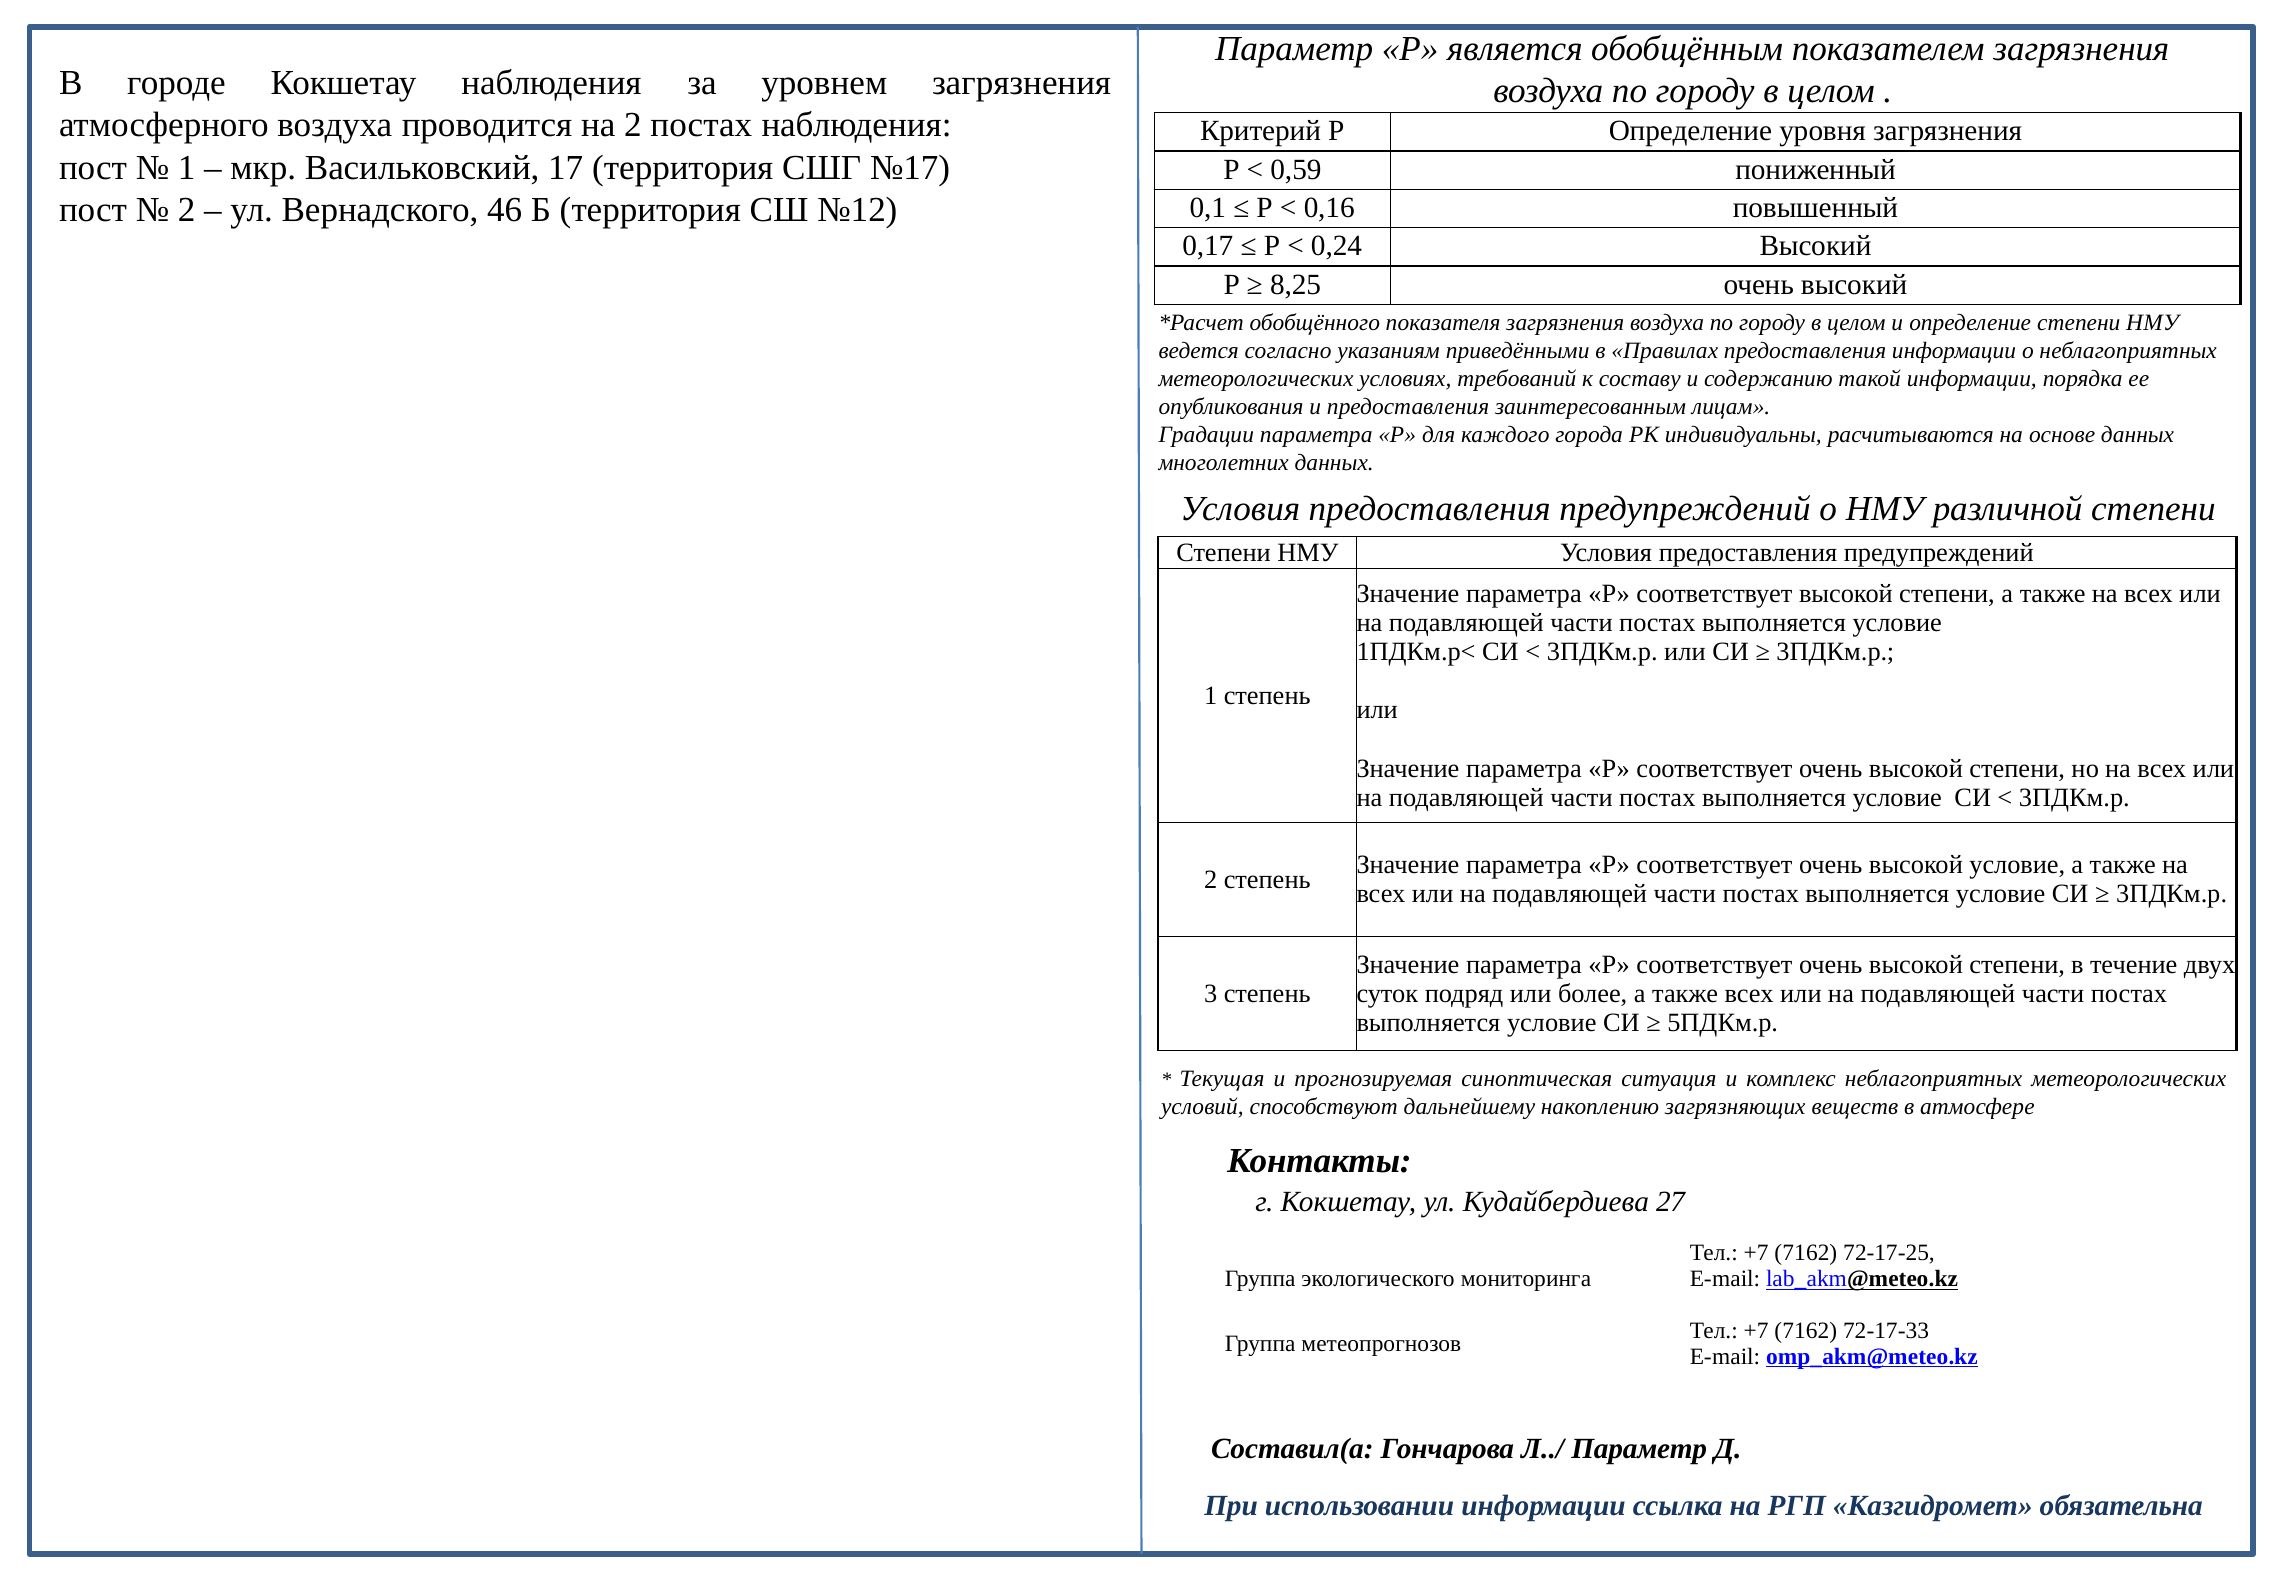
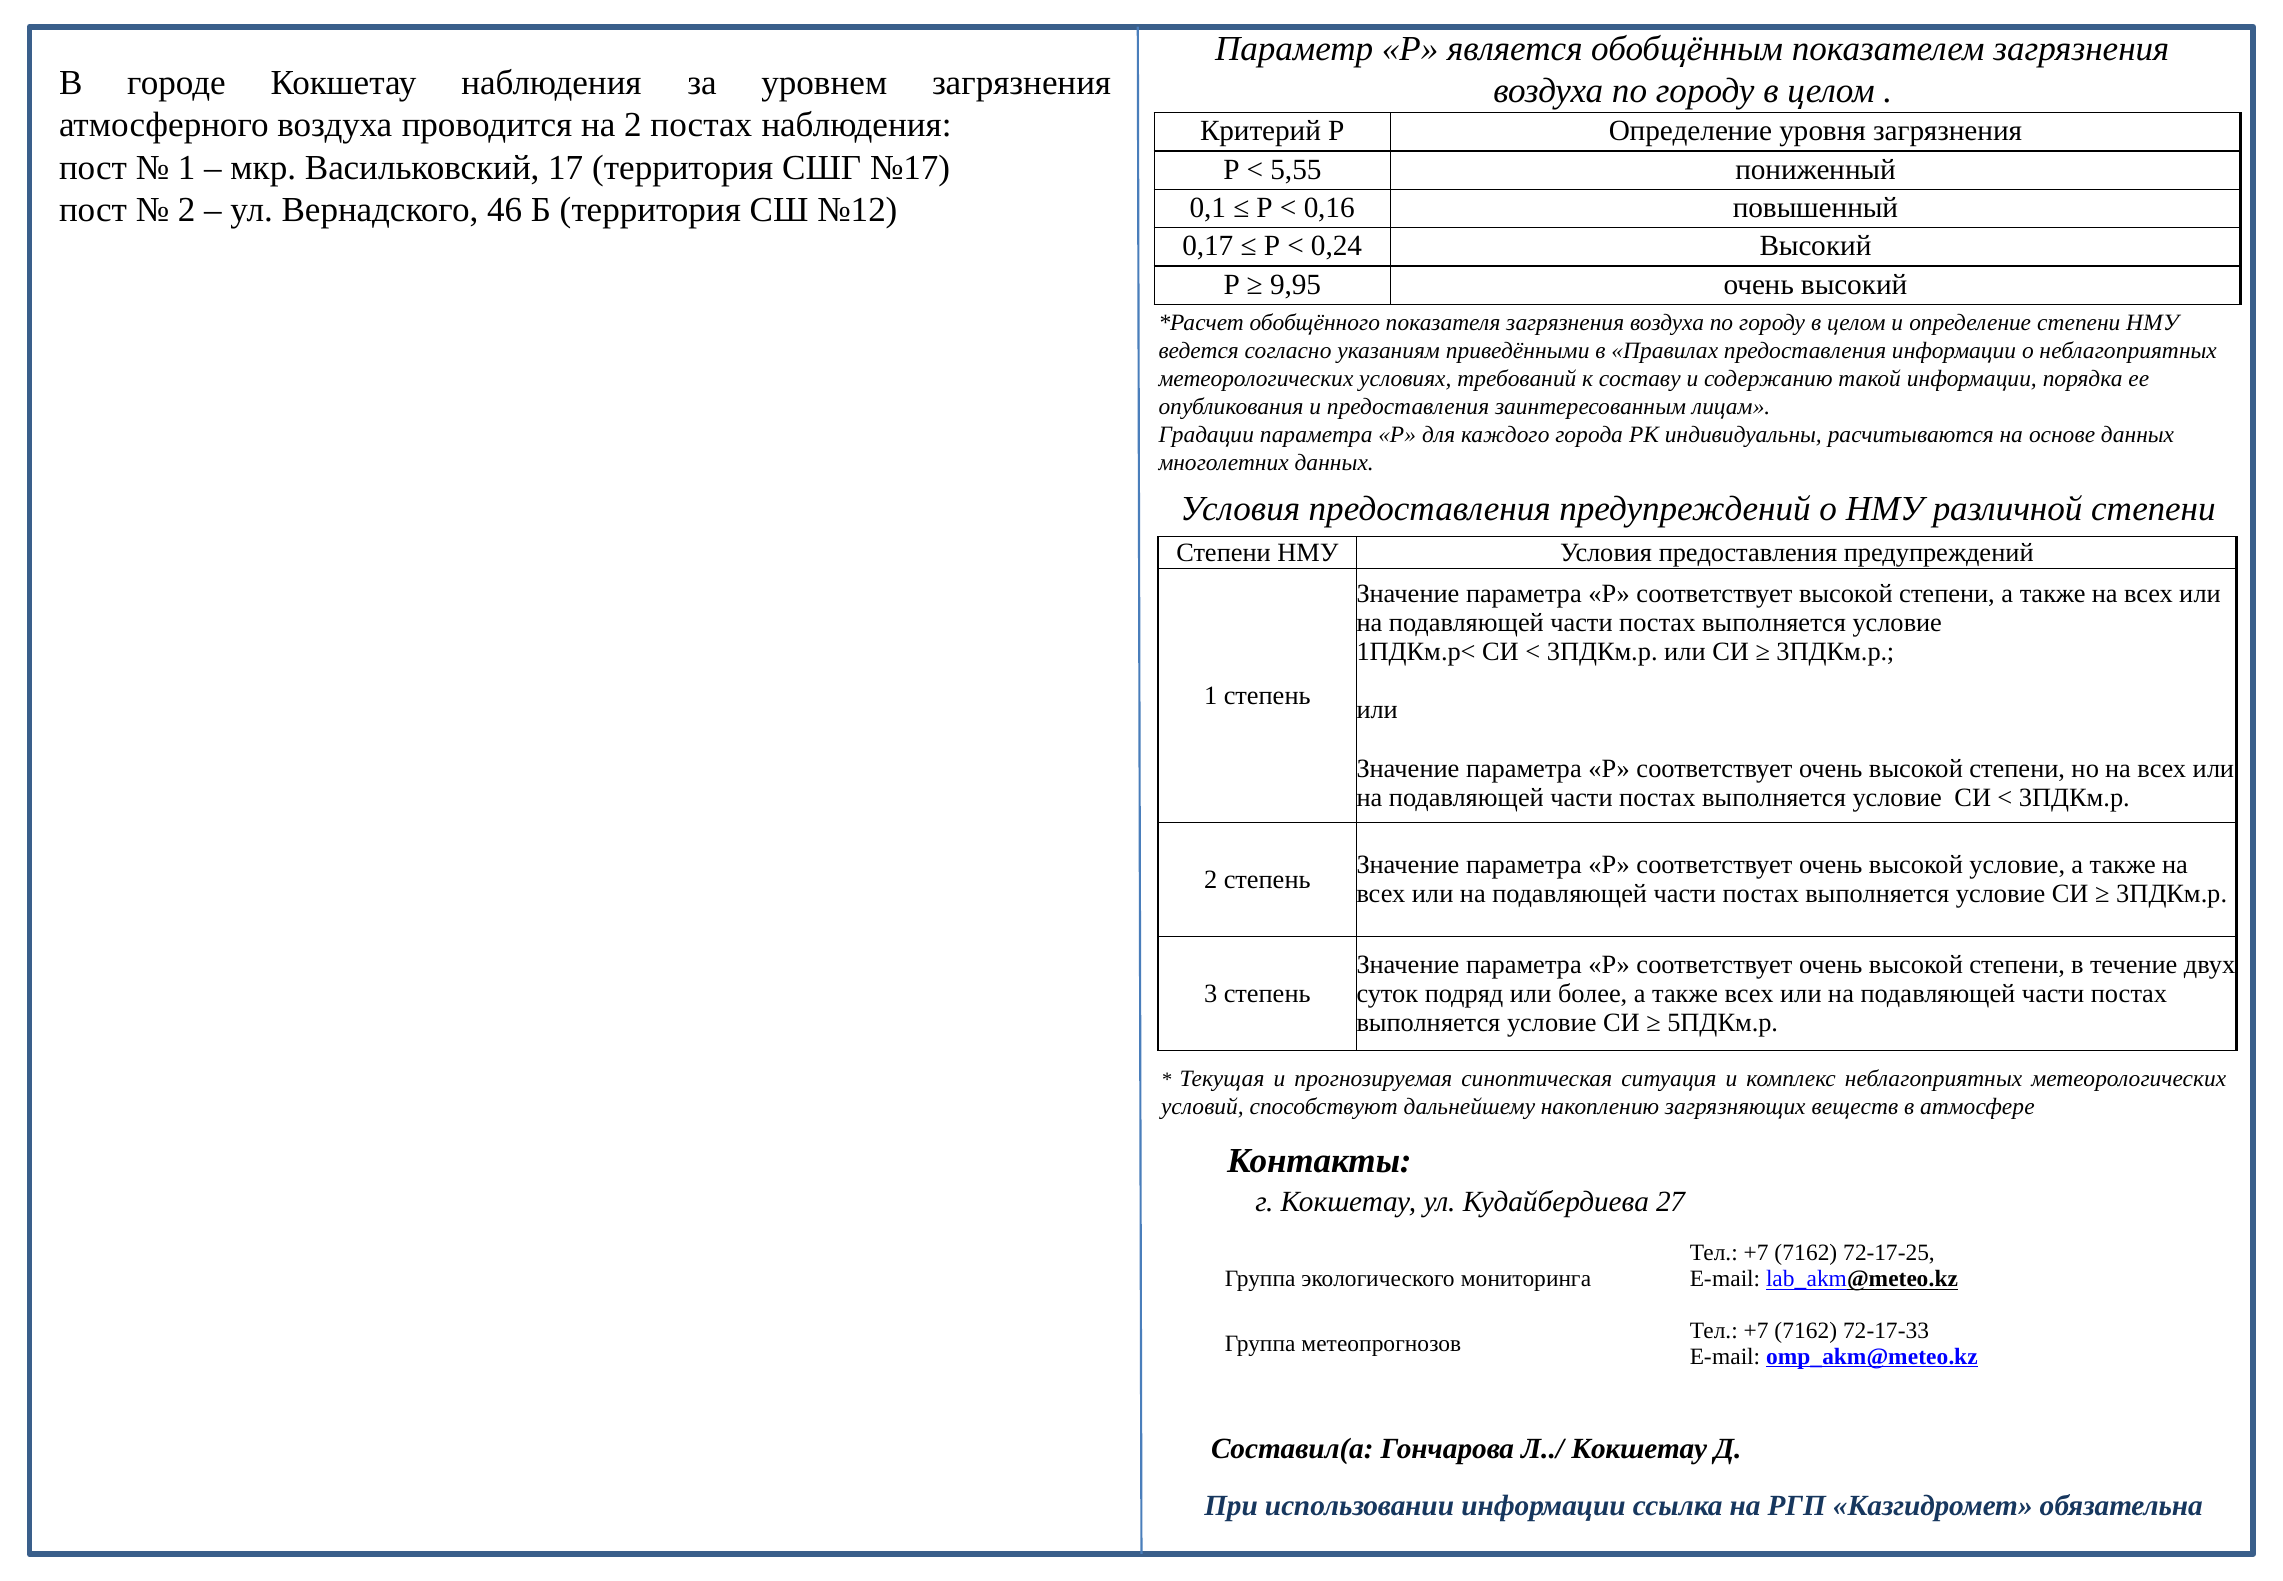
0,59: 0,59 -> 5,55 (1296, 170)
8,25: 8,25 -> 9,95 (1296, 285)
Л../ Параметр: Параметр -> Кокшетау (1639, 1448)
